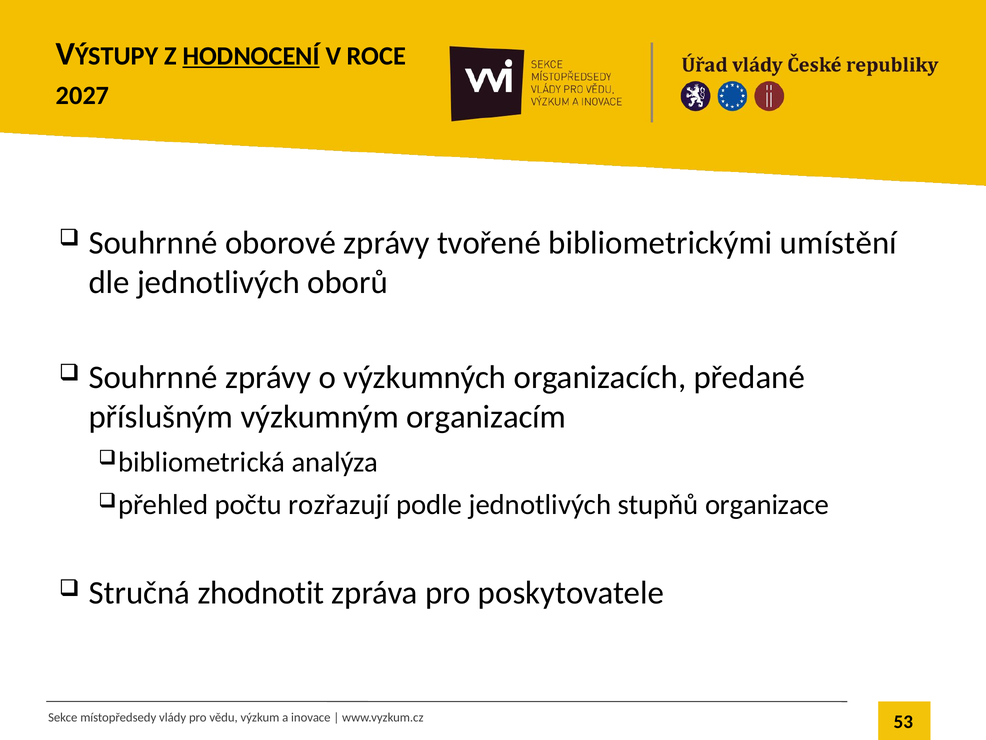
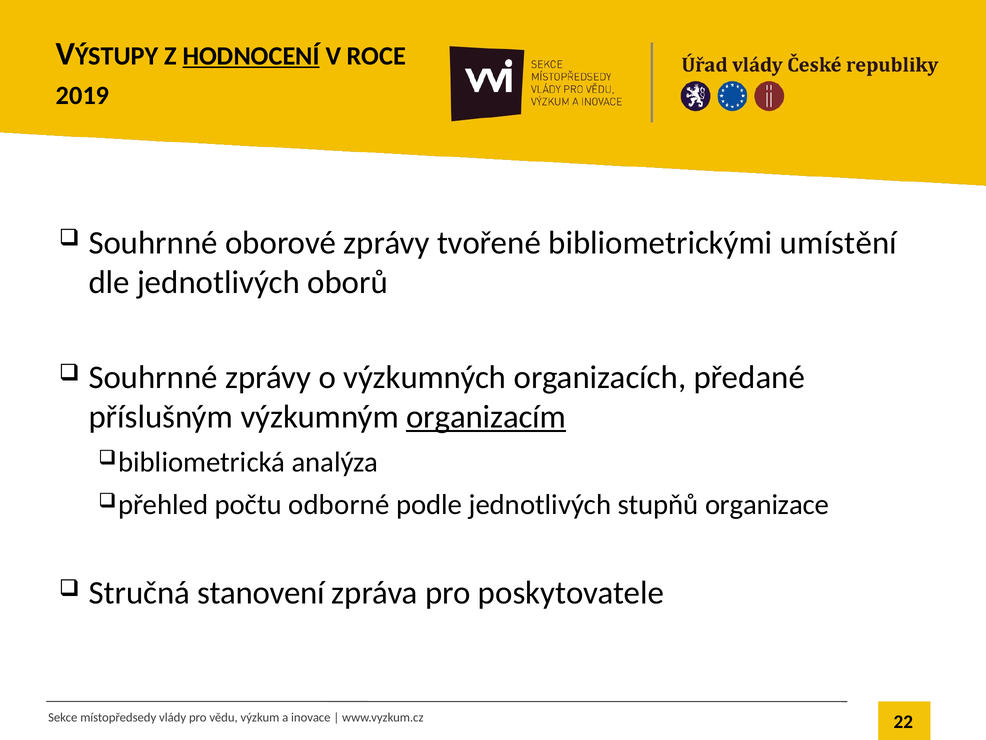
2027: 2027 -> 2019 (83, 95)
organizacím underline: none -> present (486, 417)
rozřazují: rozřazují -> odborné (339, 504)
zhodnotit: zhodnotit -> stanovení (261, 593)
53: 53 -> 22 (903, 721)
